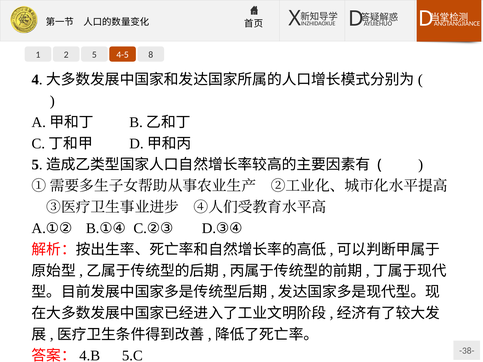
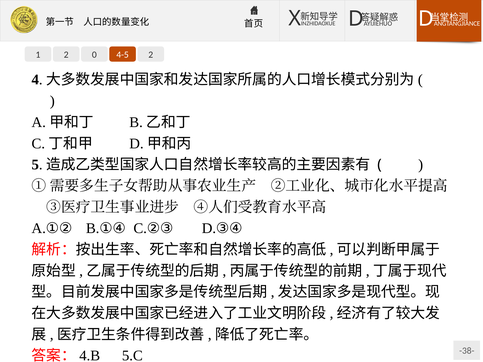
5: 5 -> 0 (94, 55)
4-5 8: 8 -> 2 (151, 55)
